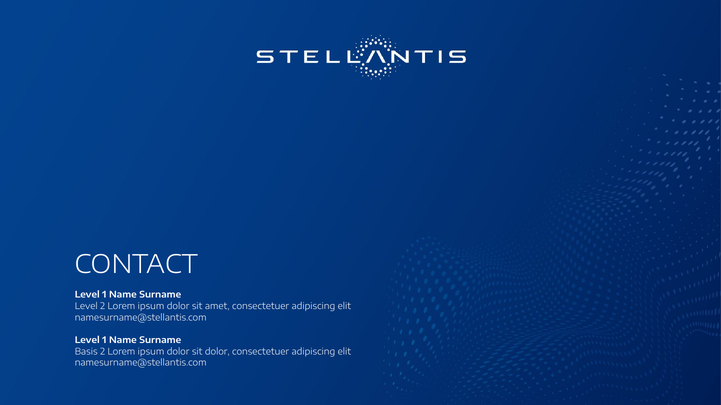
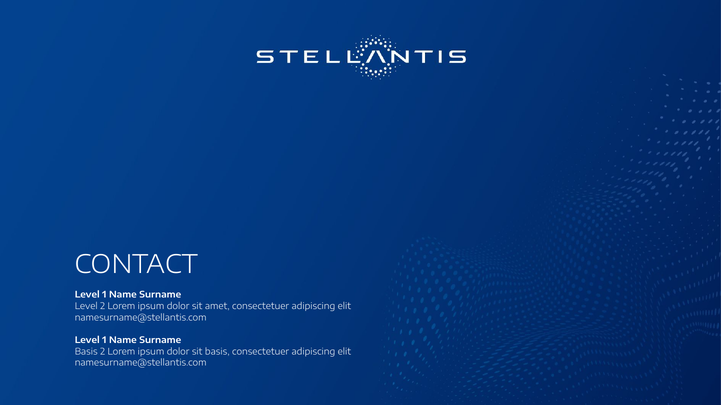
sit dolor: dolor -> basis (217, 352)
